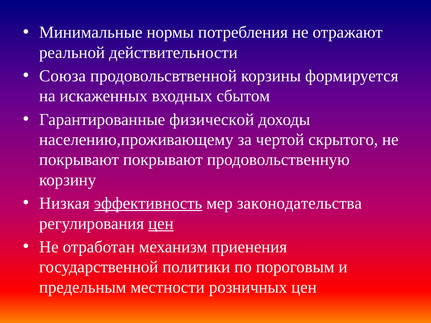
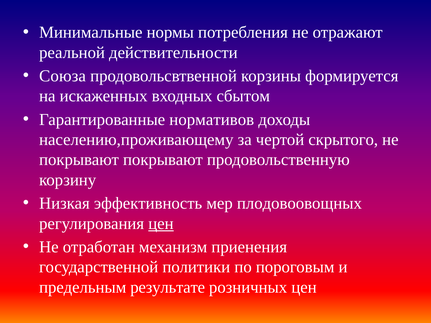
физической: физической -> нормативов (212, 120)
эффективность underline: present -> none (148, 204)
законодательства: законодательства -> плодовоовощных (299, 204)
местности: местности -> результате (168, 287)
